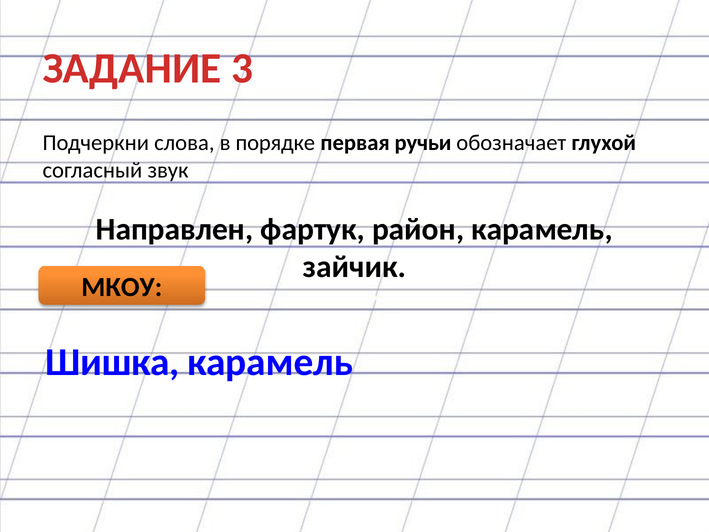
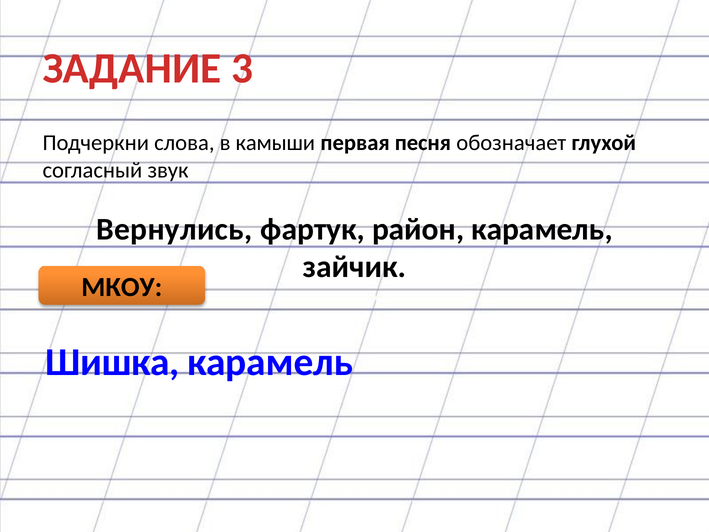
порядке: порядке -> камыши (275, 143)
ручьи: ручьи -> песня (423, 143)
Направлен: Направлен -> Вернулись (174, 229)
